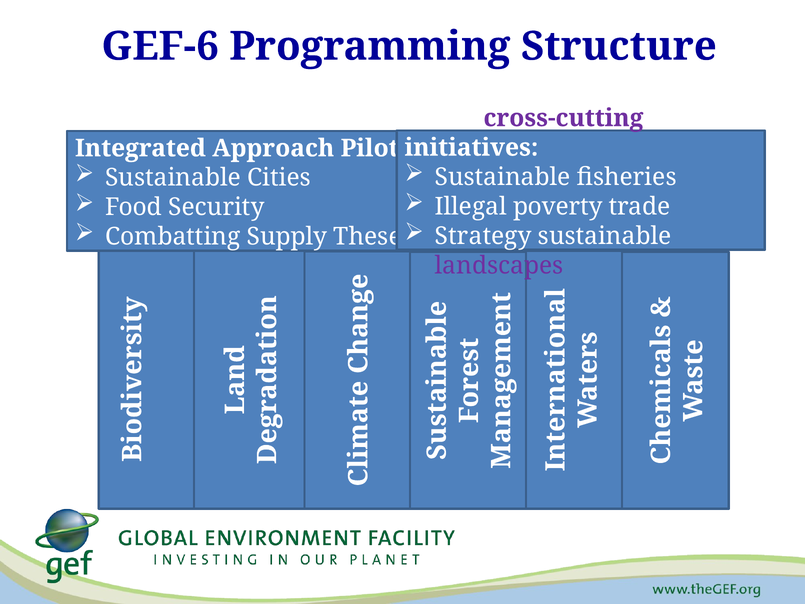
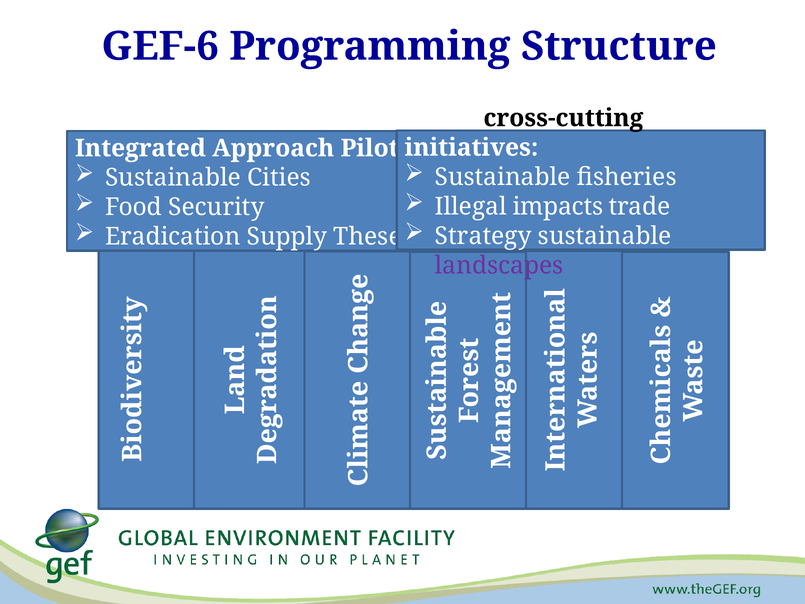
cross-cutting colour: purple -> black (563, 118)
poverty: poverty -> impacts (558, 207)
Combatting: Combatting -> Eradication (173, 237)
